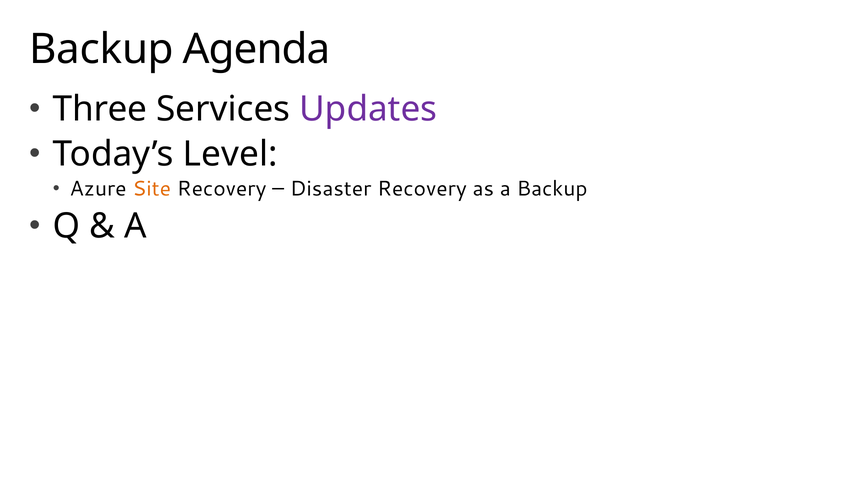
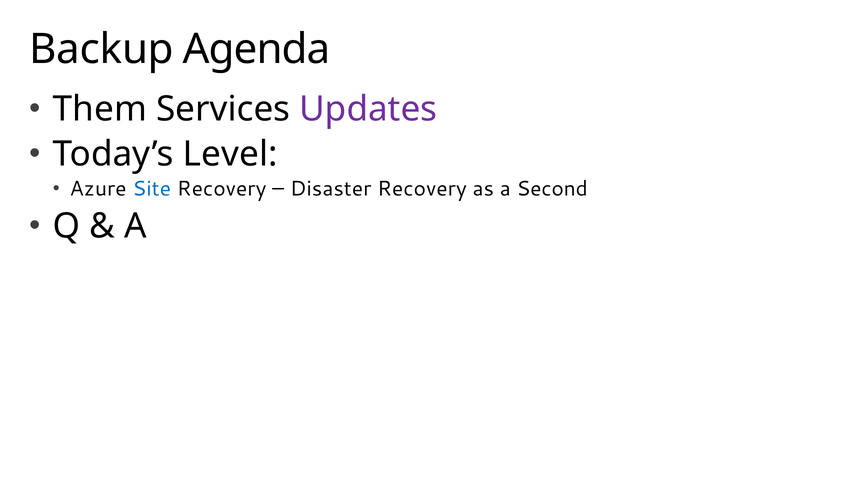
Three: Three -> Them (100, 109)
Site colour: orange -> blue (152, 189)
as a Backup: Backup -> Second (552, 189)
